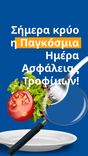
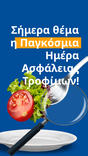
κρύο: κρύο -> θέμα (66, 30)
